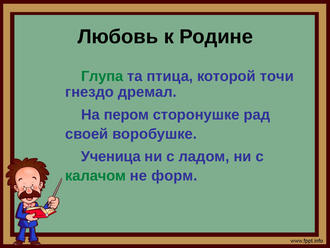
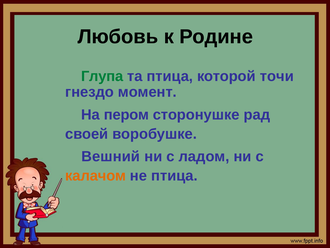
дремал: дремал -> момент (147, 92)
Ученица: Ученица -> Вешний (111, 156)
калачом colour: green -> orange (96, 175)
не форм: форм -> птица (174, 175)
